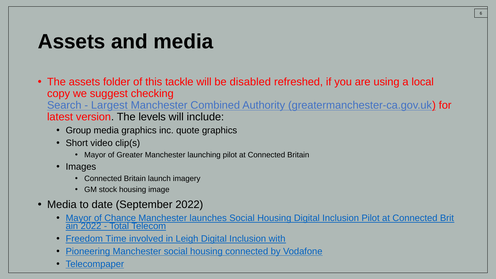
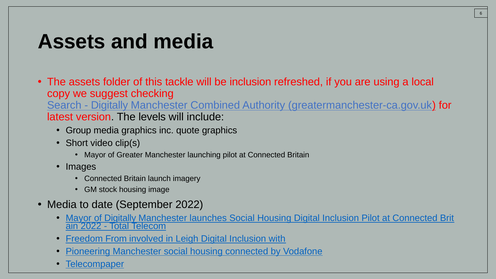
be disabled: disabled -> inclusion (250, 82)
Largest: Largest -> Digitally (109, 105)
of Chance: Chance -> Digitally (120, 218)
Time: Time -> From (116, 239)
